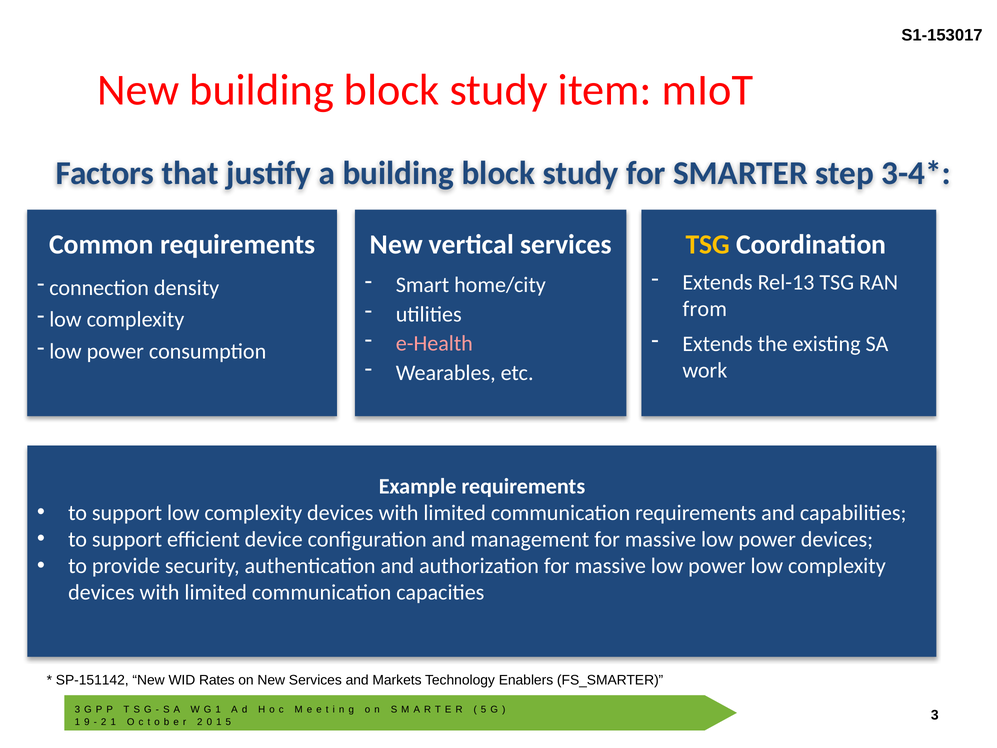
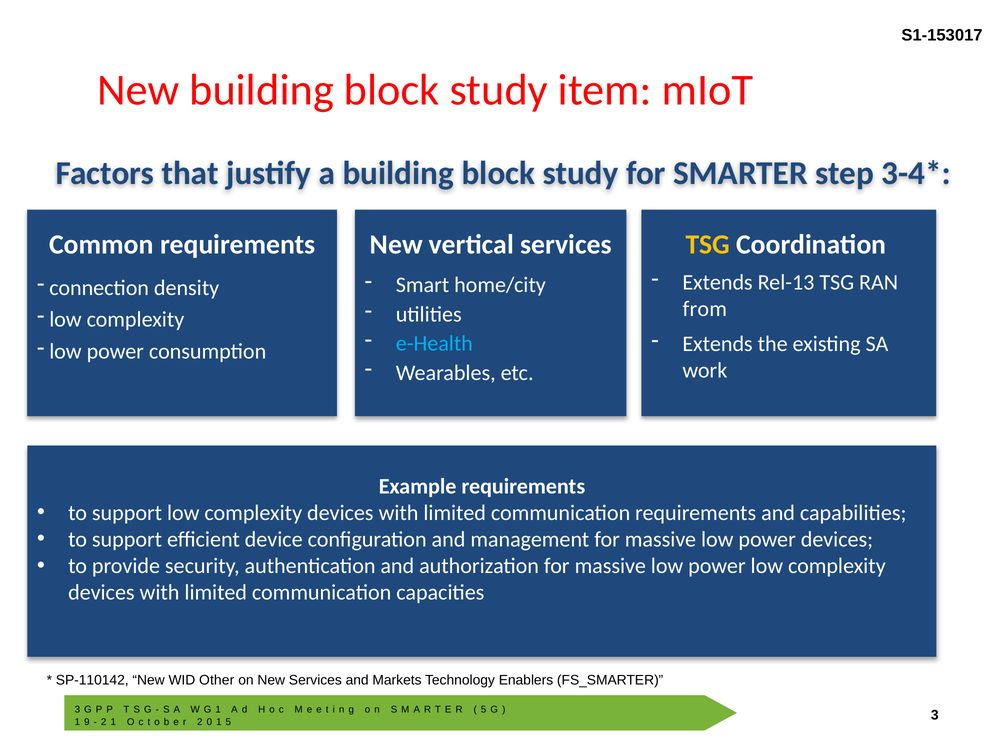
e-Health colour: pink -> light blue (434, 343)
SP-151142: SP-151142 -> SP-110142 (92, 680)
Rates: Rates -> Other (217, 680)
